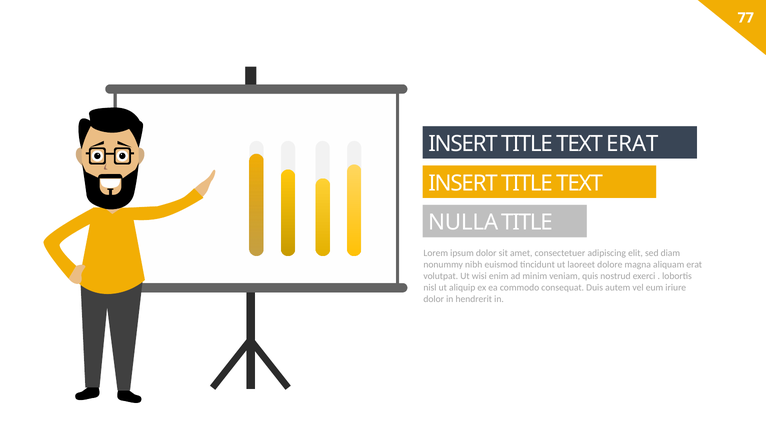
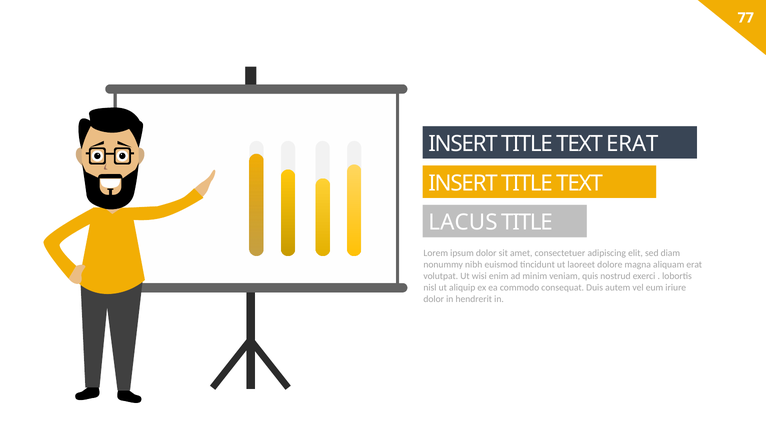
NULLA: NULLA -> LACUS (463, 223)
